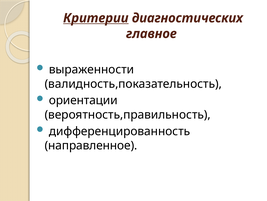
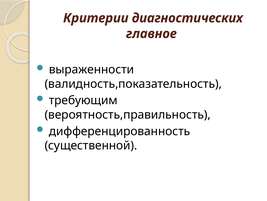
Критерии underline: present -> none (96, 18)
ориентации: ориентации -> требующим (83, 100)
направленное: направленное -> существенной (91, 145)
